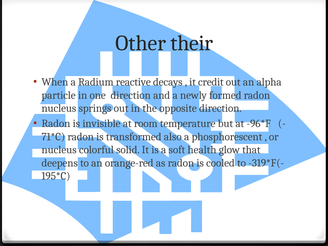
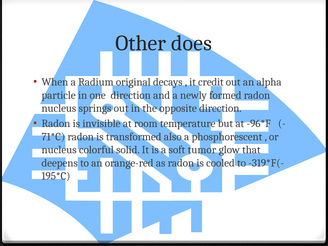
their: their -> does (192, 43)
reactive: reactive -> original (133, 82)
health: health -> tumor (202, 150)
